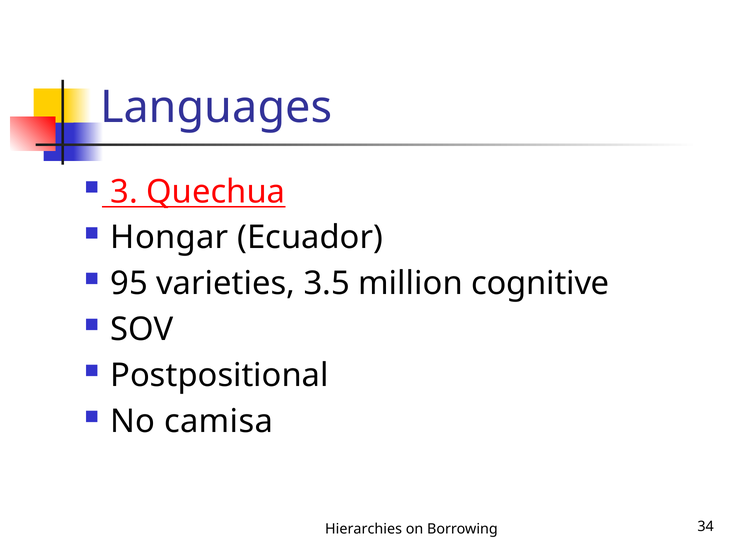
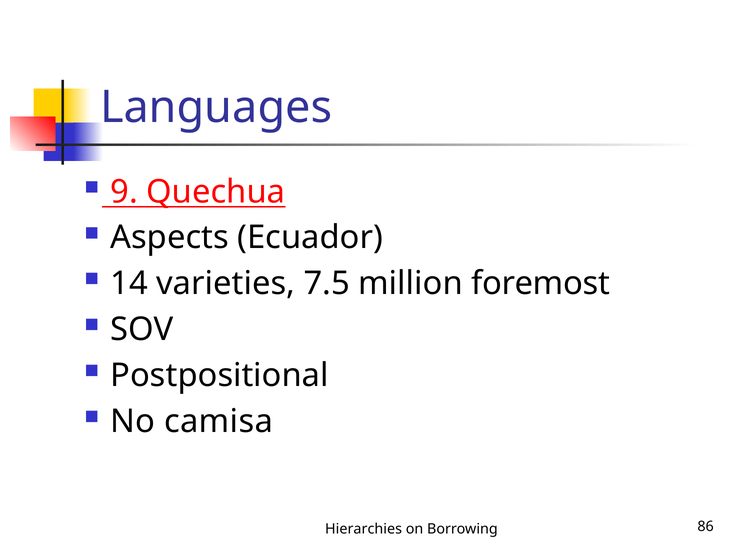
3: 3 -> 9 (124, 192)
Hongar: Hongar -> Aspects (170, 238)
95: 95 -> 14 (129, 283)
3.5: 3.5 -> 7.5 (327, 283)
cognitive: cognitive -> foremost (540, 283)
34: 34 -> 86 (706, 526)
